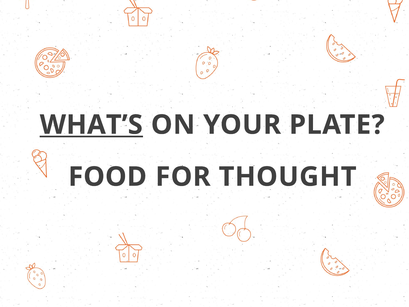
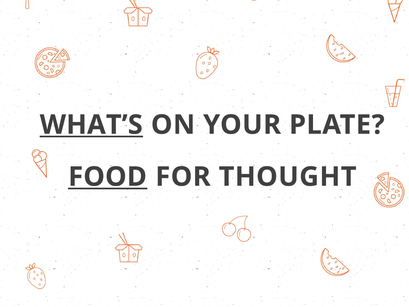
FOOD underline: none -> present (107, 177)
